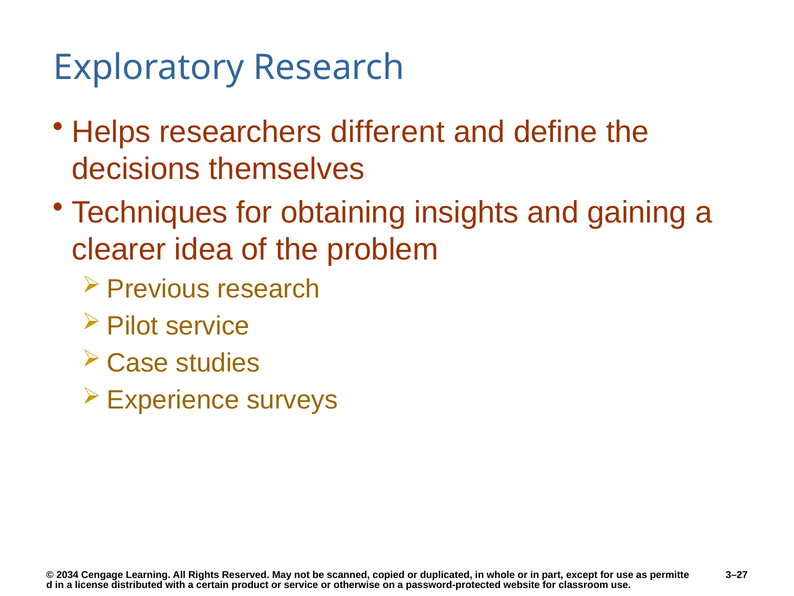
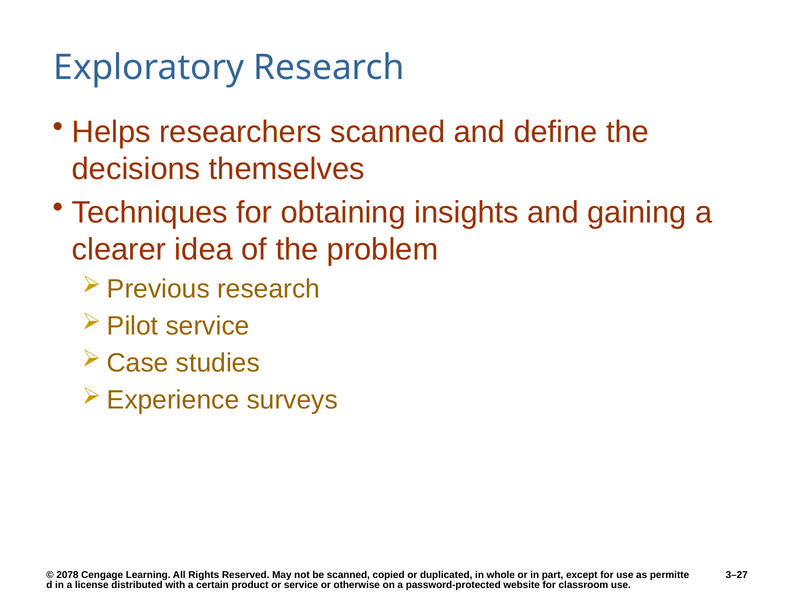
researchers different: different -> scanned (388, 132)
2034: 2034 -> 2078 (67, 574)
